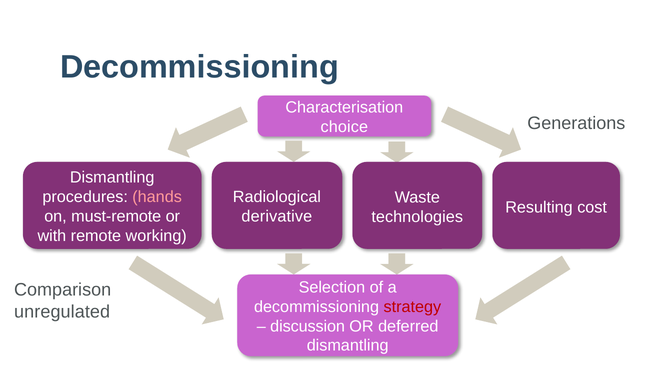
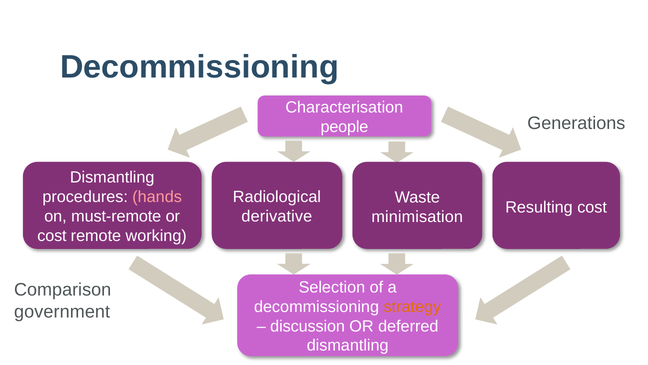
choice: choice -> people (344, 127)
technologies: technologies -> minimisation (417, 217)
with: with -> cost (52, 235)
strategy colour: red -> orange (412, 306)
unregulated: unregulated -> government (62, 311)
